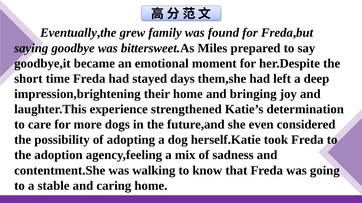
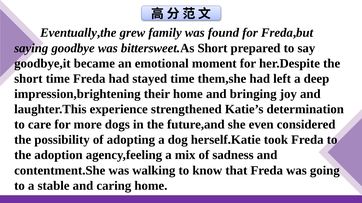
bittersweet.As Miles: Miles -> Short (212, 48)
stayed days: days -> time (182, 79)
